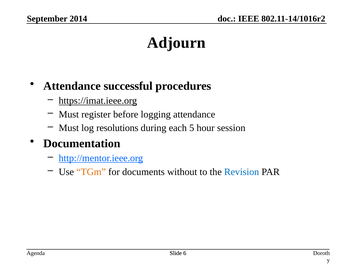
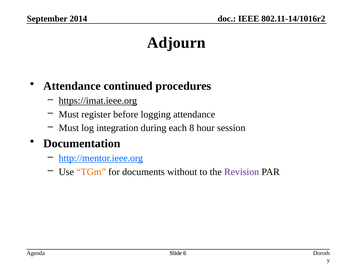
successful: successful -> continued (128, 86)
resolutions: resolutions -> integration (117, 128)
5: 5 -> 8 (192, 128)
Revision colour: blue -> purple (242, 172)
